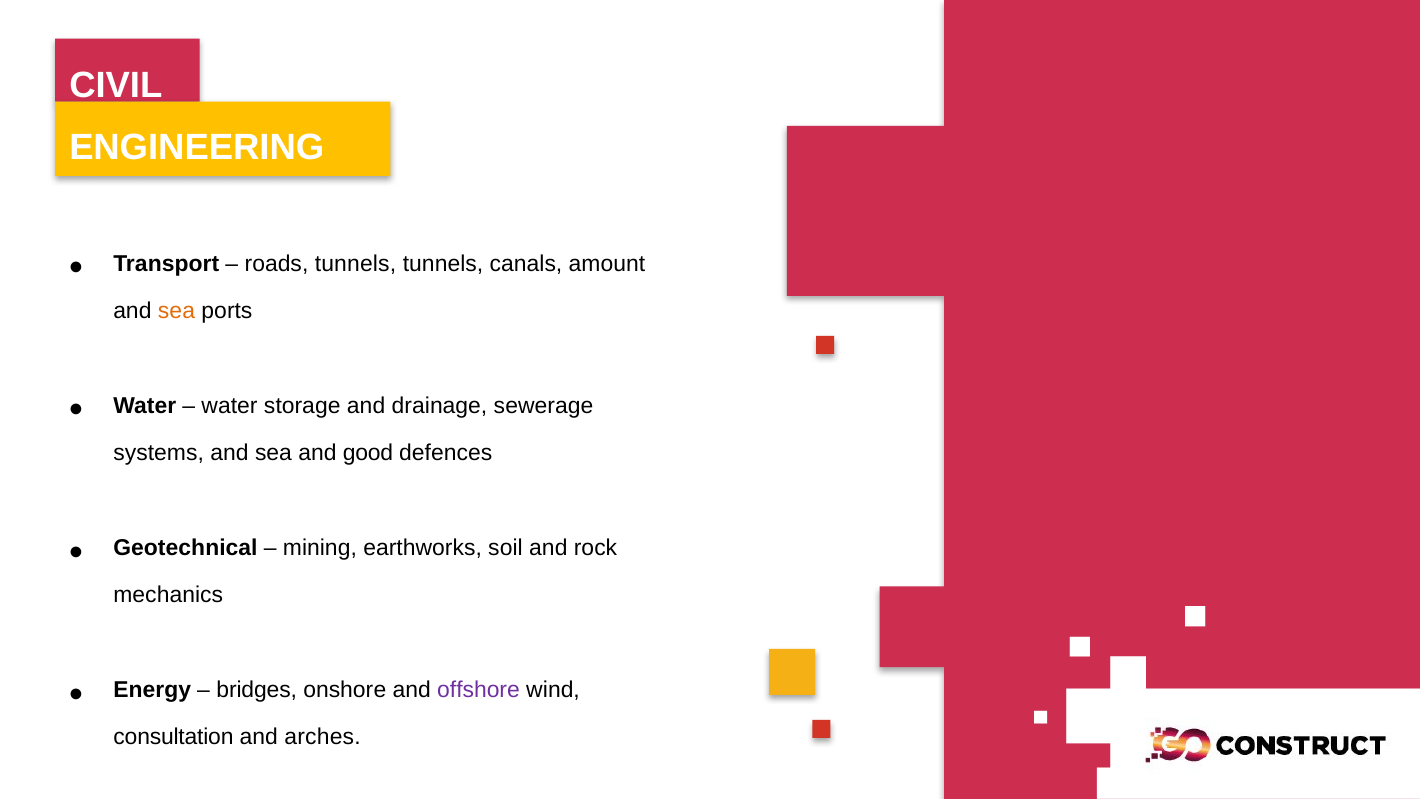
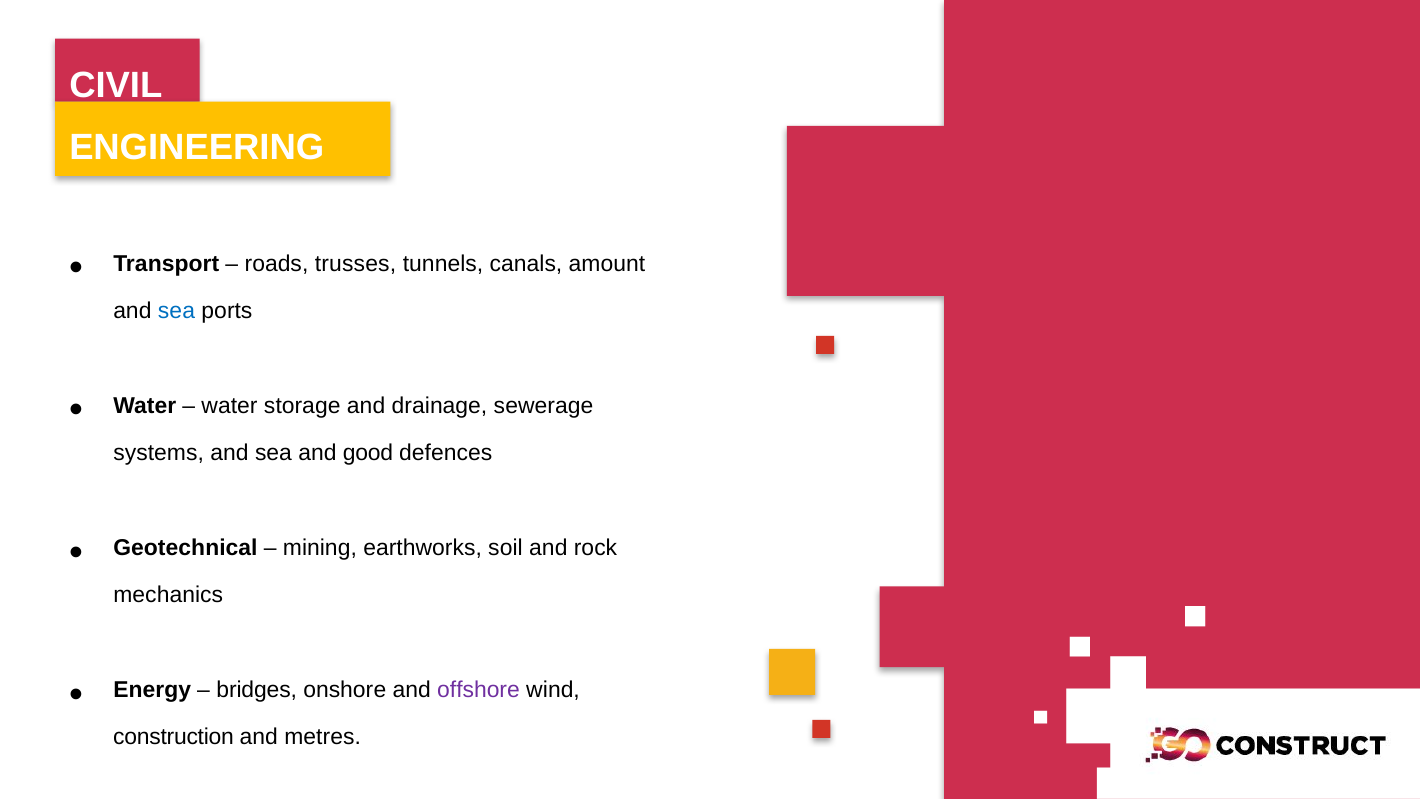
roads tunnels: tunnels -> trusses (355, 264)
sea colour: orange -> blue (176, 311)
consultation: consultation -> construction (173, 737)
arches: arches -> metres (323, 737)
